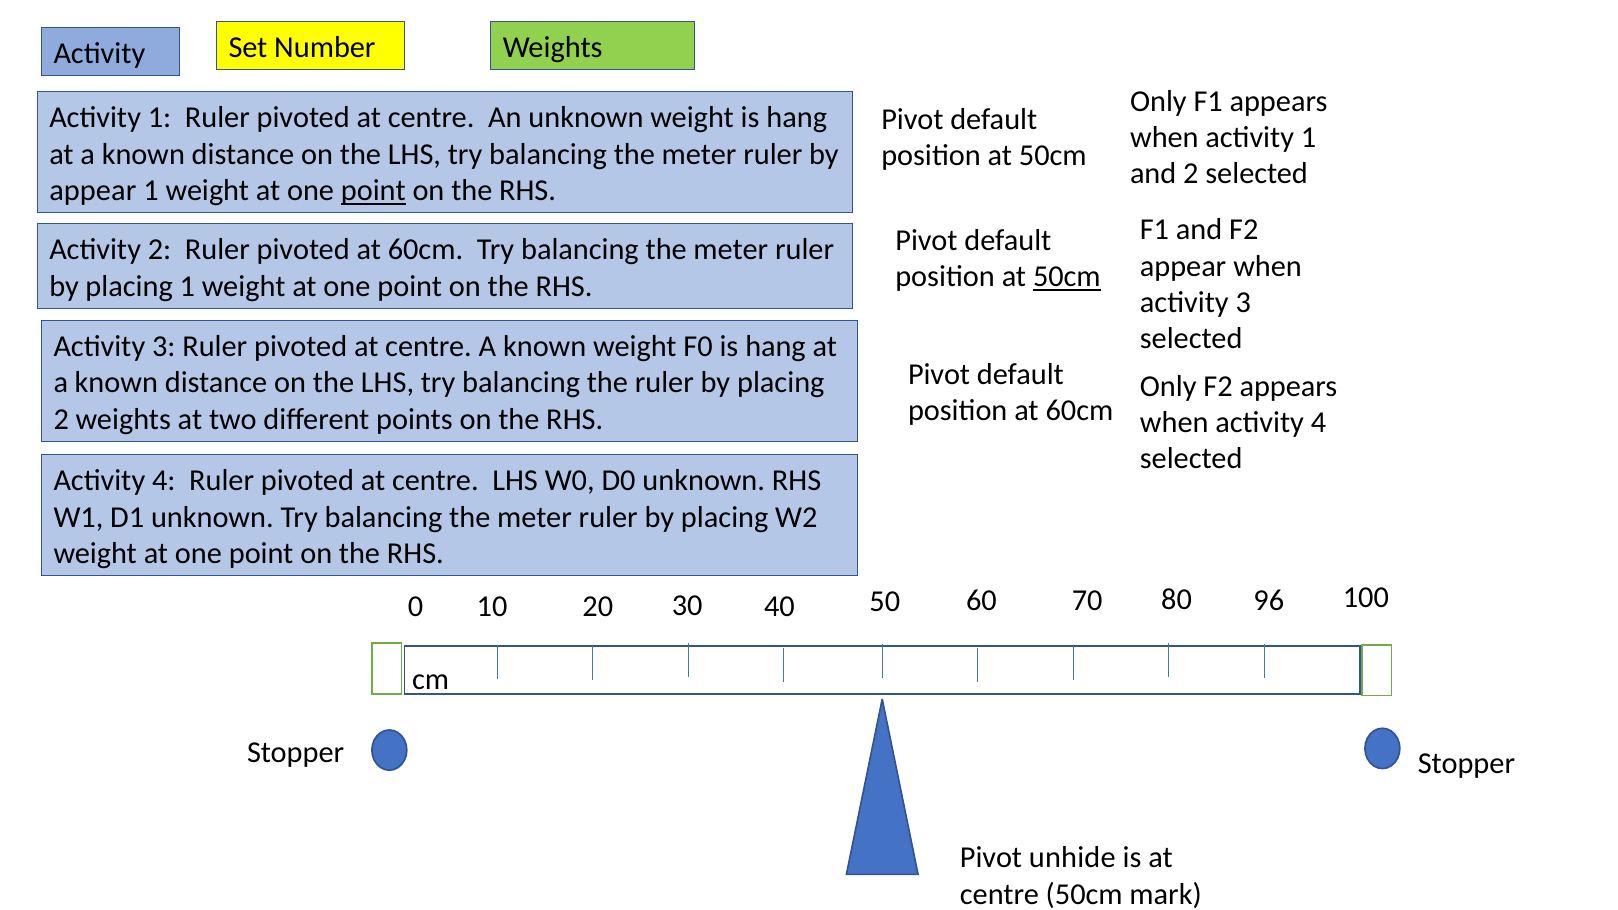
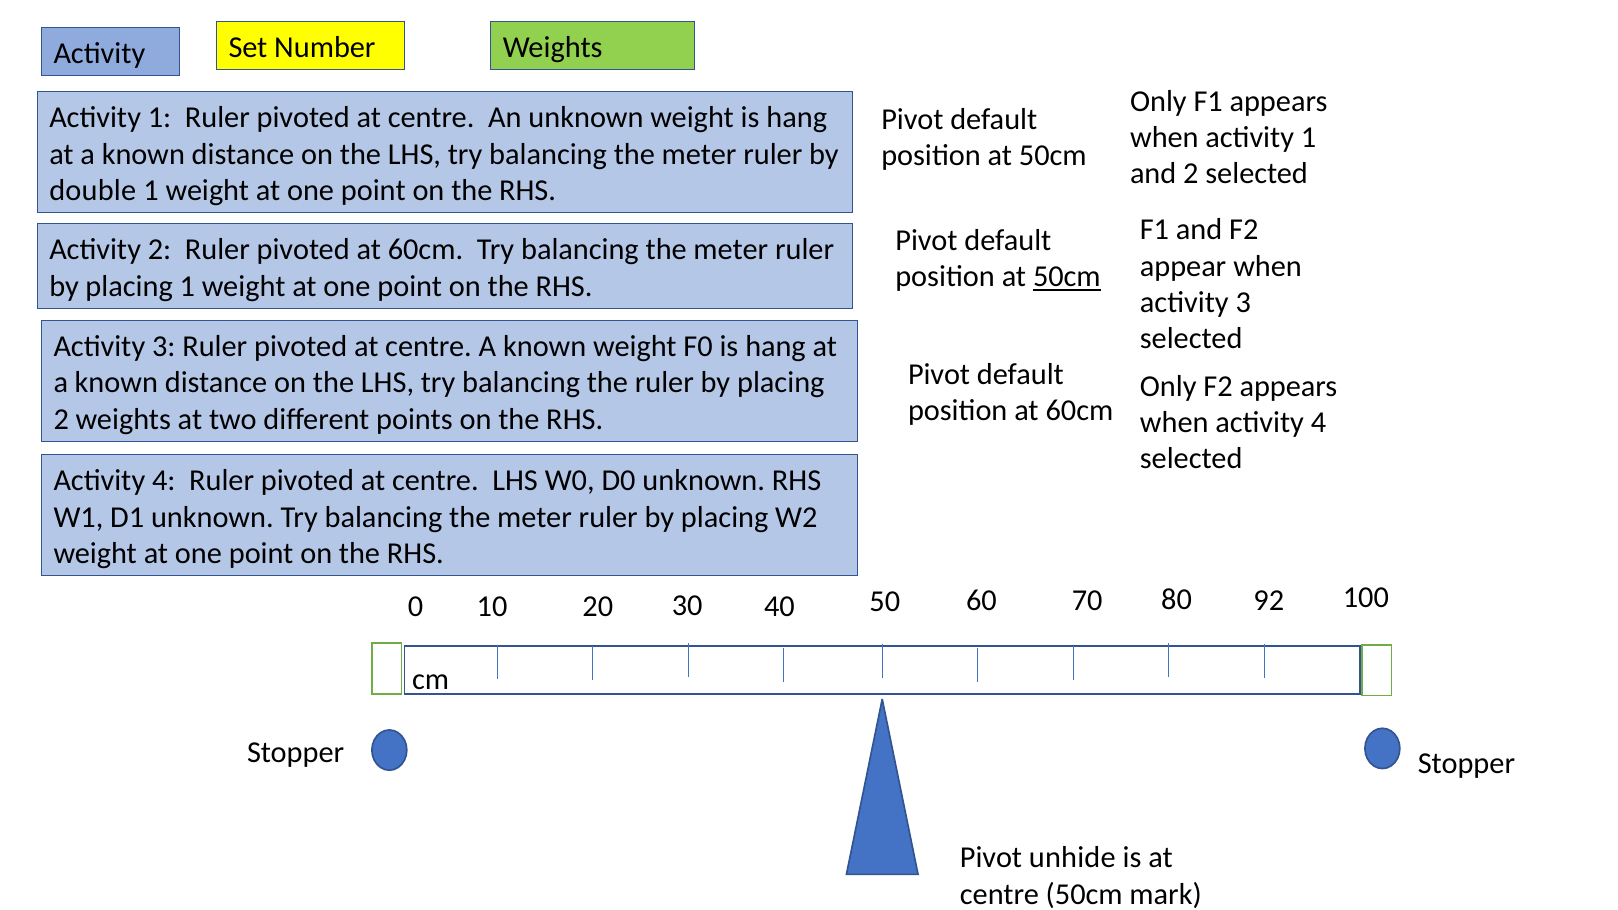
appear: appear -> double (93, 191)
point underline: present -> none (373, 191)
96: 96 -> 92 (1269, 601)
